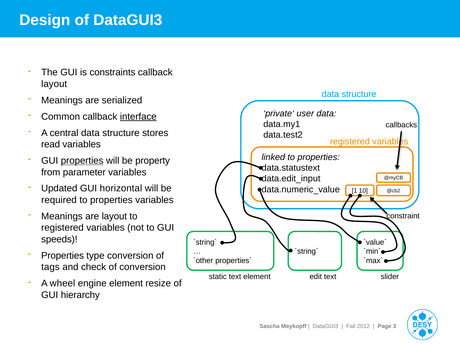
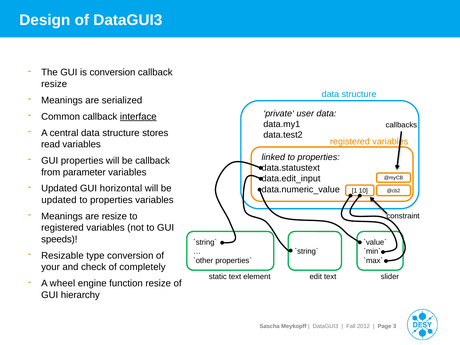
is constraints: constraints -> conversion (113, 72)
layout: layout -> resize (54, 84)
properties underline: present -> none (82, 161)
be property: property -> callback (153, 161)
required: required -> updated (59, 200)
are layout: layout -> resize (114, 216)
Properties: Properties -> Resizable (62, 256)
tags: tags -> your (51, 267)
of conversion: conversion -> completely (142, 267)
engine element: element -> function (126, 283)
